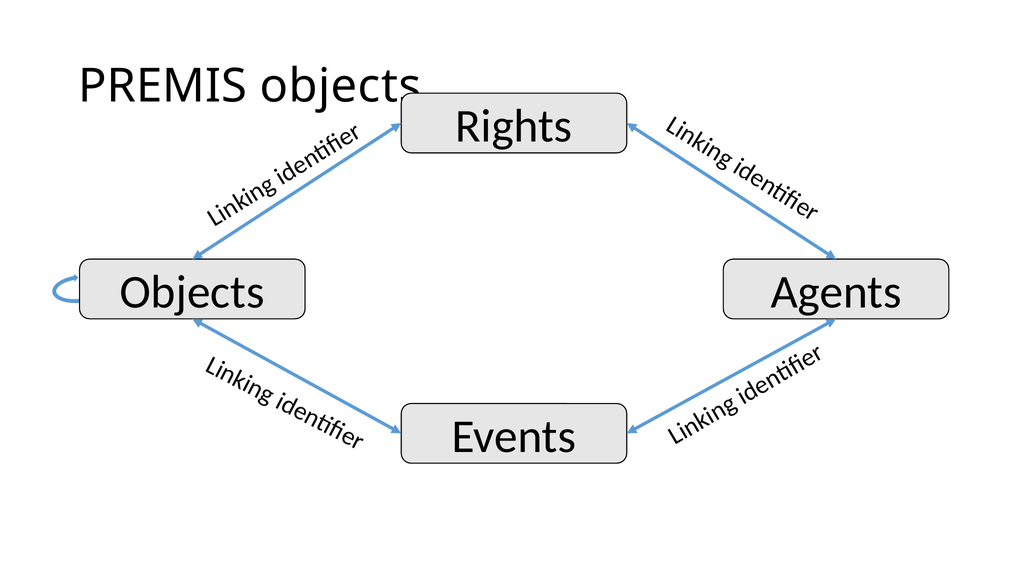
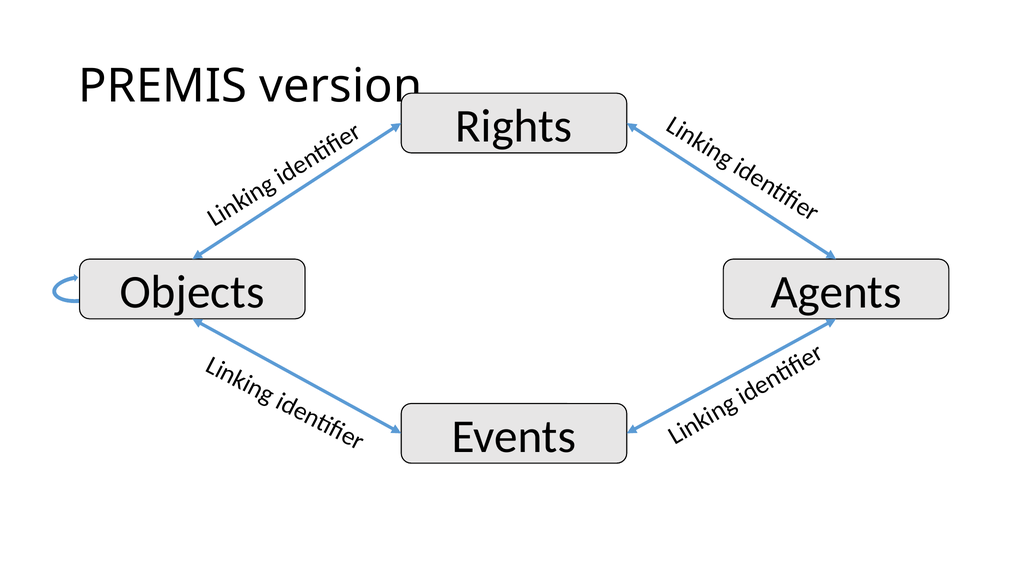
PREMIS objects: objects -> version (341, 86)
